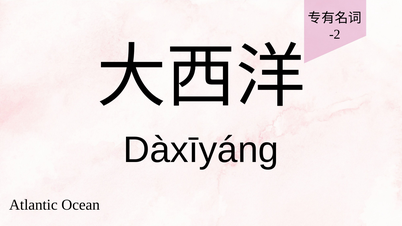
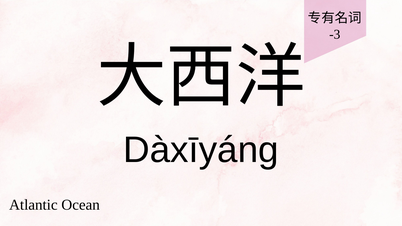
-2: -2 -> -3 (335, 34)
